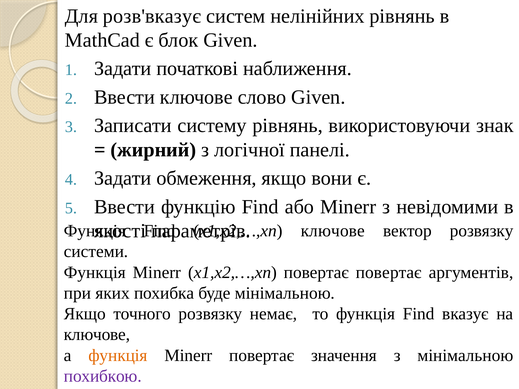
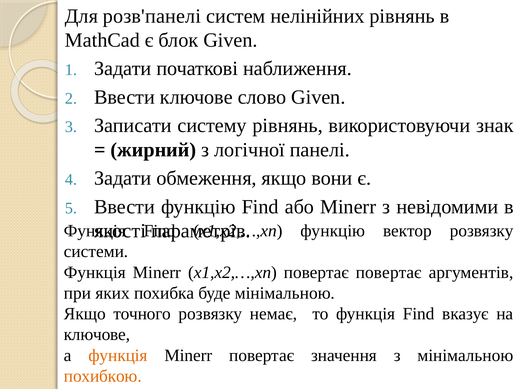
розв'вказує: розв'вказує -> розв'панелі (152, 16)
ключове: ключове -> функцію (333, 231)
похибкою colour: purple -> orange (103, 376)
